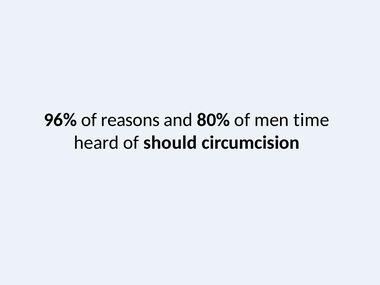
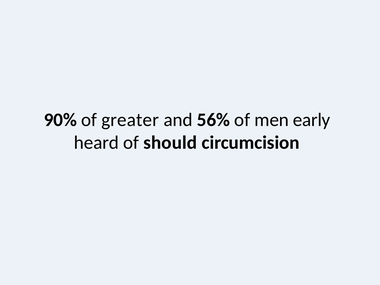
96%: 96% -> 90% (60, 120)
reasons: reasons -> greater (130, 120)
80%: 80% -> 56% (213, 120)
time: time -> early (312, 120)
